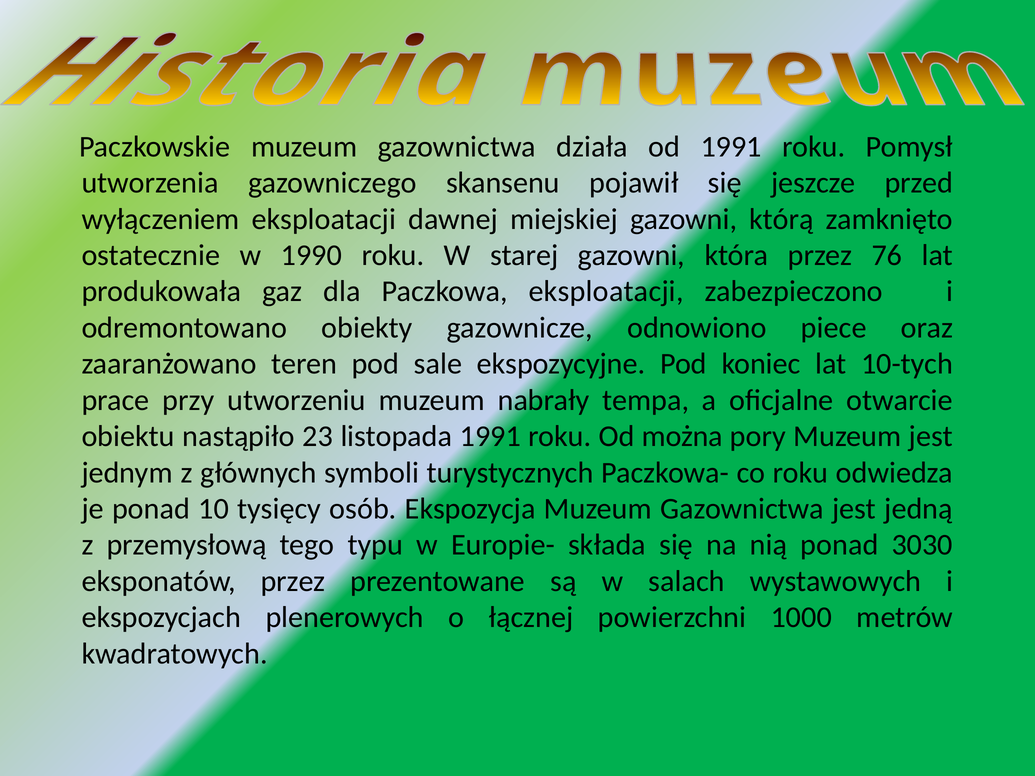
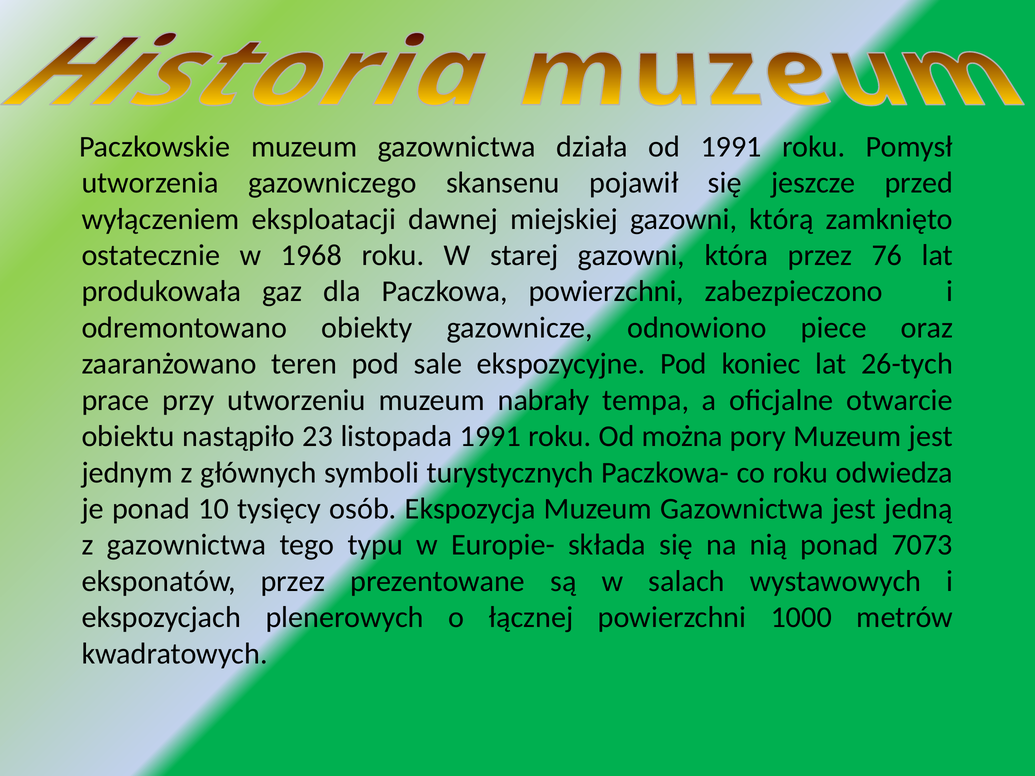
1990: 1990 -> 1968 (311, 255)
Paczkowa eksploatacji: eksploatacji -> powierzchni (606, 292)
10-tych: 10-tych -> 26-tych (907, 364)
z przemysłową: przemysłową -> gazownictwa (187, 545)
3030: 3030 -> 7073 (922, 545)
